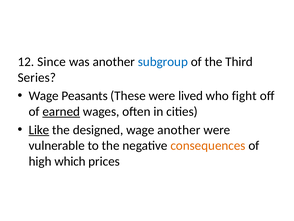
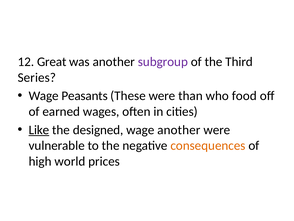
Since: Since -> Great (52, 62)
subgroup colour: blue -> purple (163, 62)
lived: lived -> than (190, 96)
fight: fight -> food (244, 96)
earned underline: present -> none (61, 111)
which: which -> world (70, 161)
